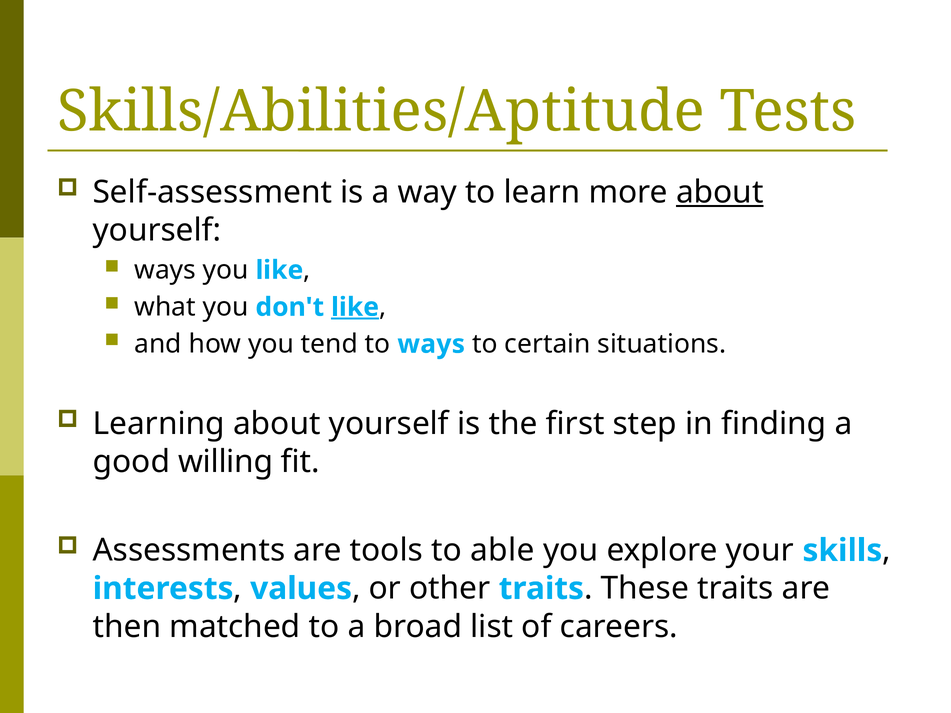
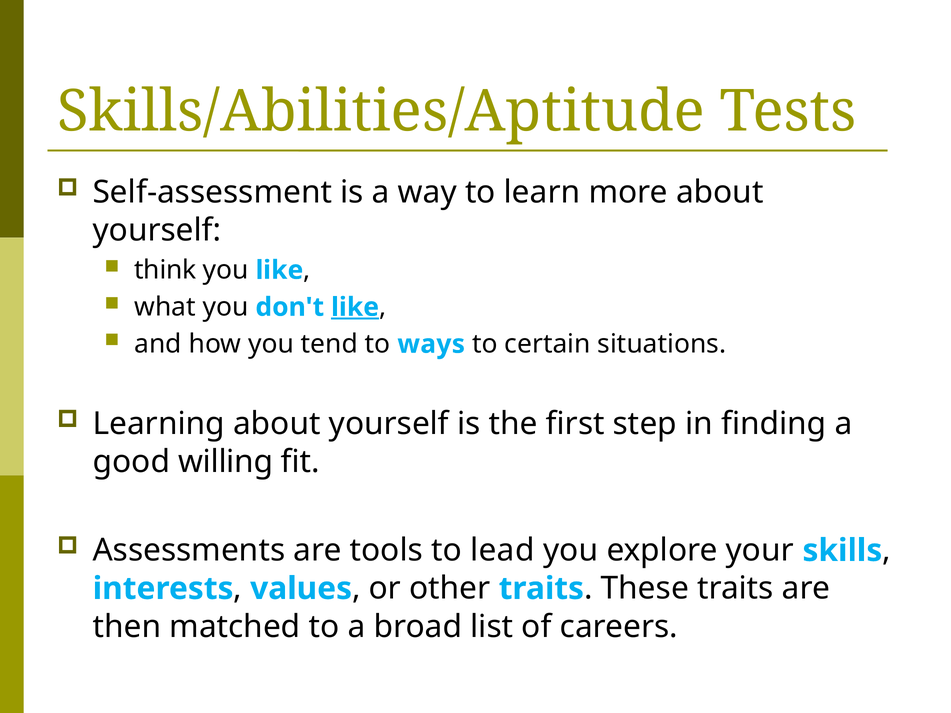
about underline: present -> none (720, 192)
ways: ways -> think (165, 270)
able: able -> lead (502, 551)
